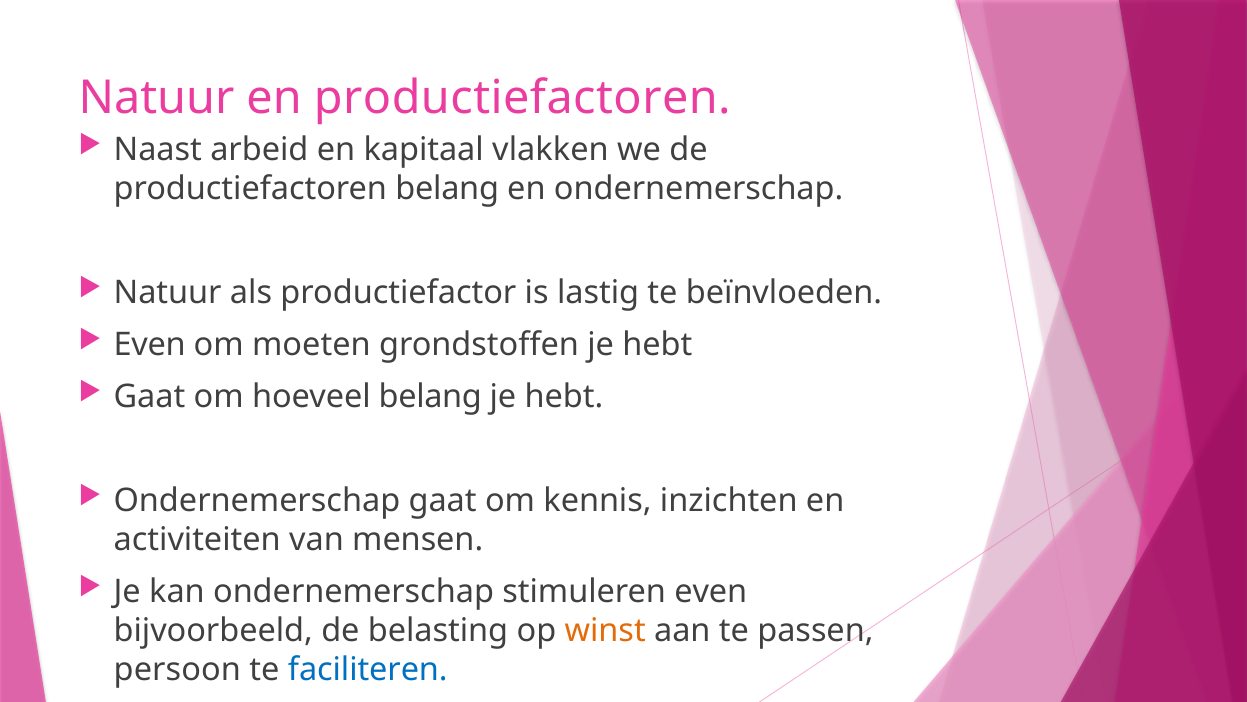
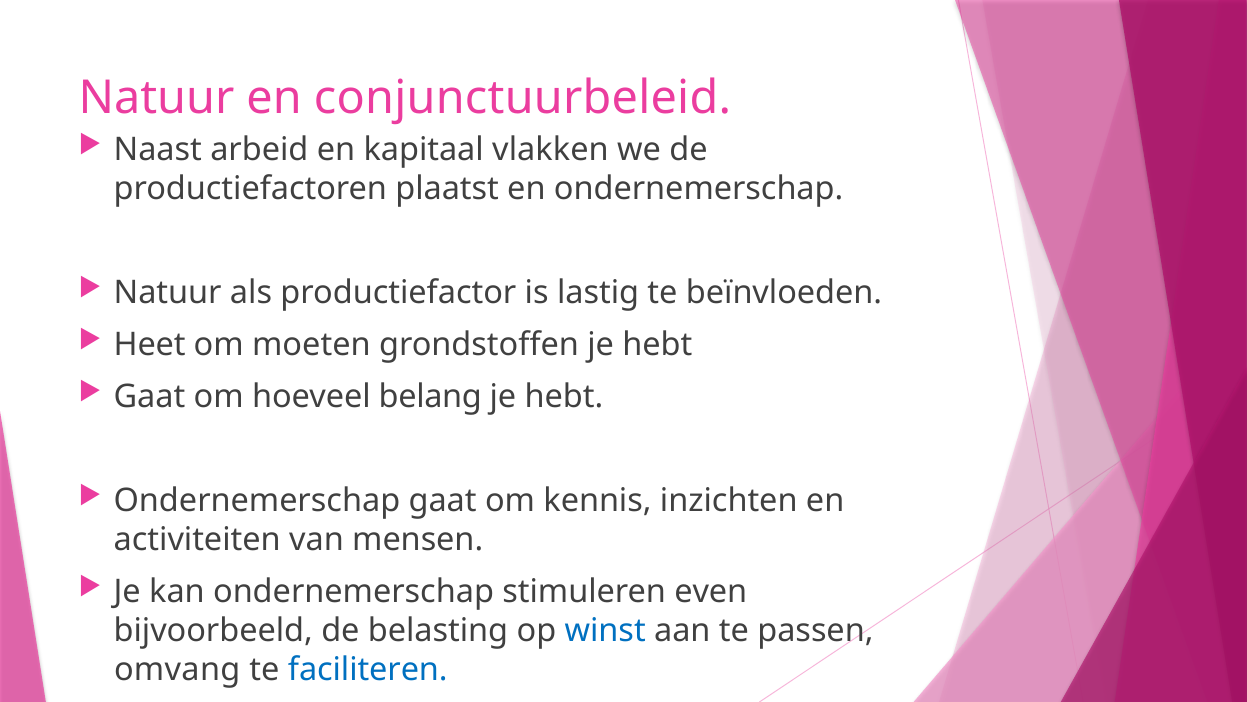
en productiefactoren: productiefactoren -> conjunctuurbeleid (522, 98)
productiefactoren belang: belang -> plaatst (447, 188)
Even: Even -> Heet (150, 344)
winst colour: orange -> blue (605, 630)
persoon: persoon -> omvang (177, 669)
